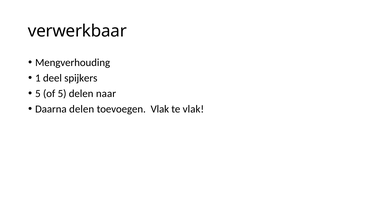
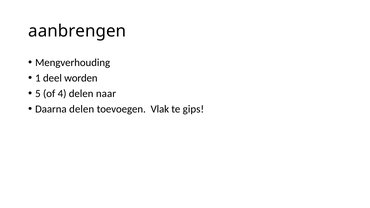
verwerkbaar: verwerkbaar -> aanbrengen (77, 31)
spijkers: spijkers -> worden (81, 78)
of 5: 5 -> 4 (62, 94)
te vlak: vlak -> gips (193, 109)
